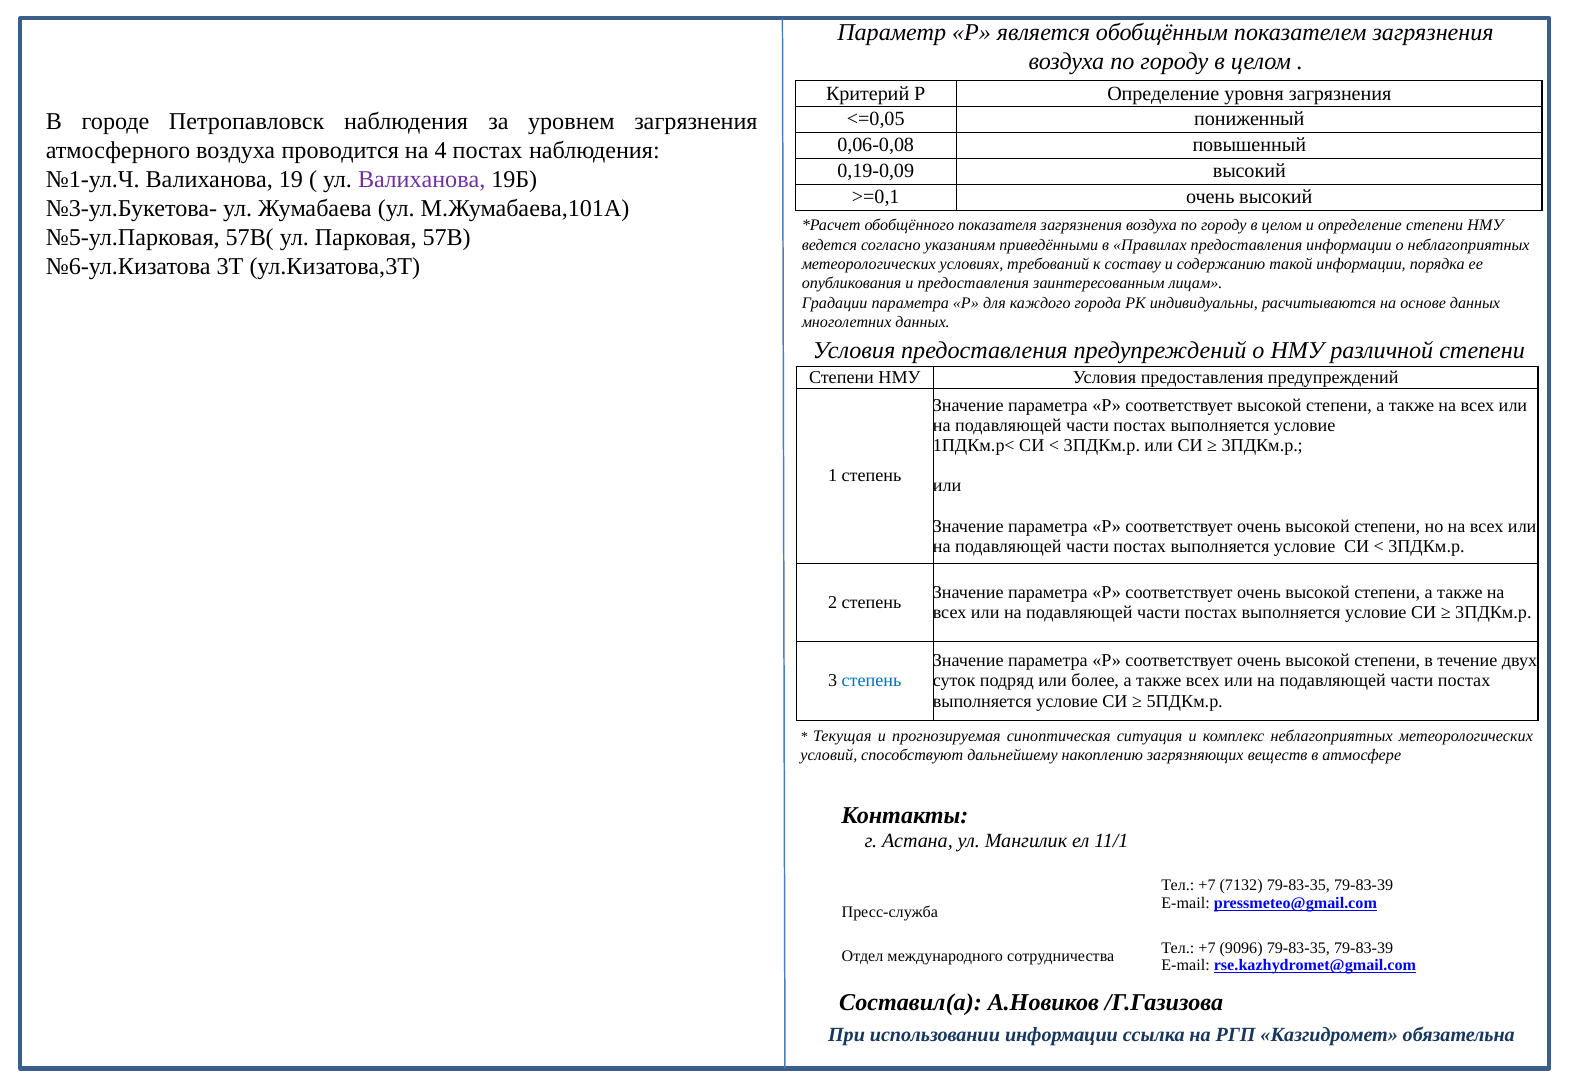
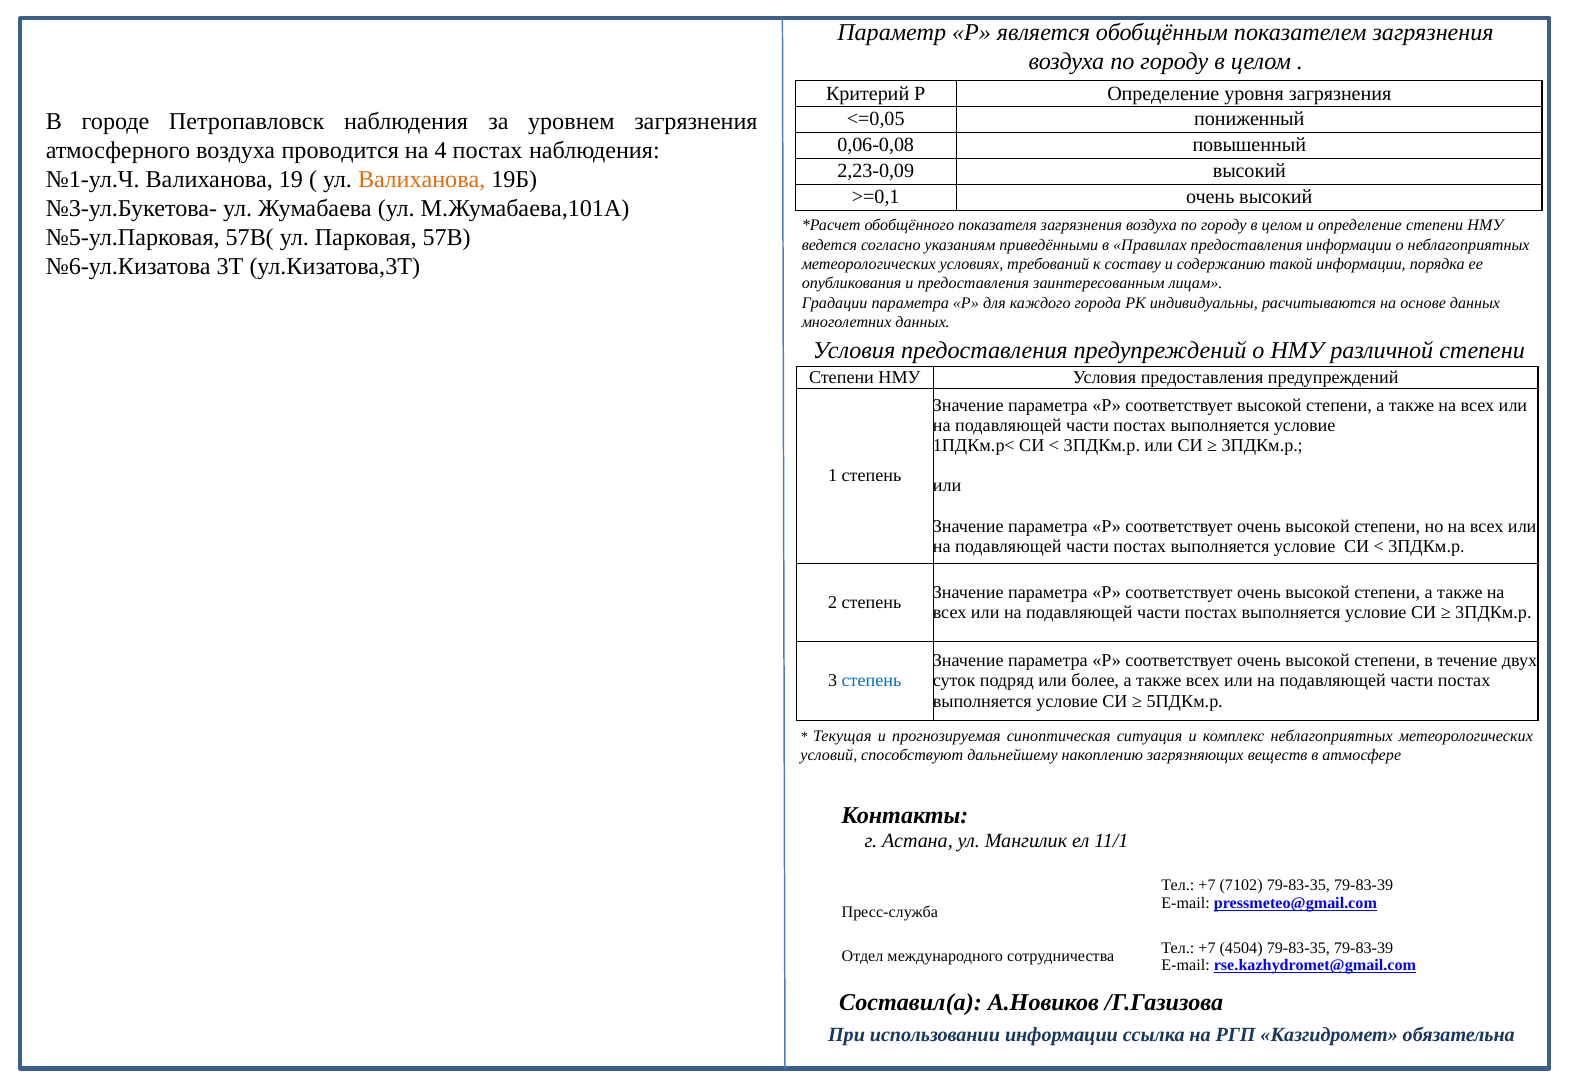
0,19-0,09: 0,19-0,09 -> 2,23-0,09 (876, 171)
Валиханова colour: purple -> orange (422, 180)
7132: 7132 -> 7102 (1241, 885)
9096: 9096 -> 4504 (1241, 948)
